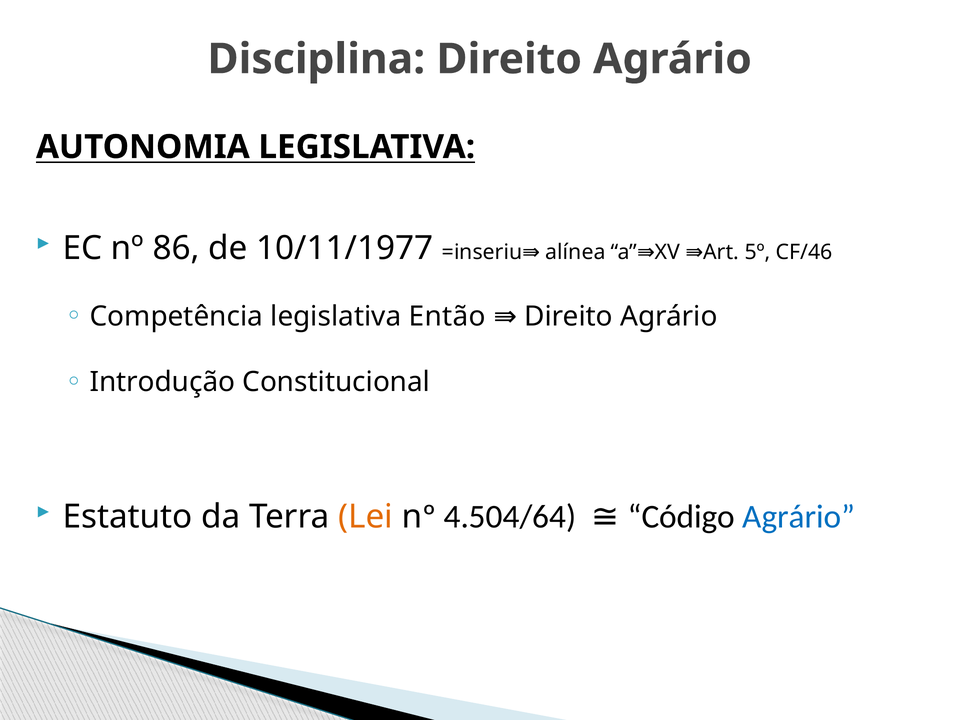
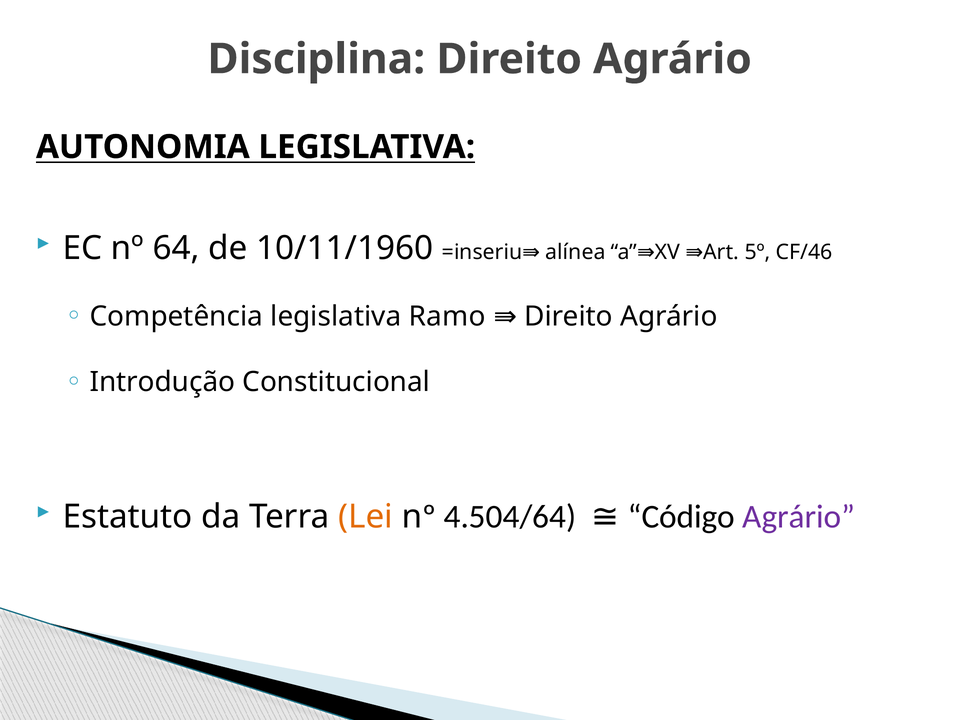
86: 86 -> 64 (176, 248)
10/11/1977: 10/11/1977 -> 10/11/1960 (345, 248)
Então: Então -> Ramo (447, 317)
Agrário colour: blue -> purple (799, 517)
